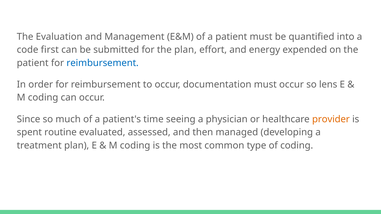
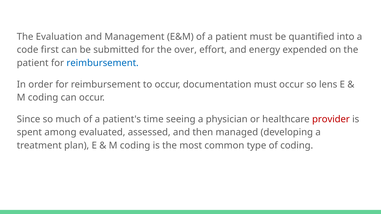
the plan: plan -> over (185, 50)
provider colour: orange -> red (331, 119)
routine: routine -> among (60, 132)
